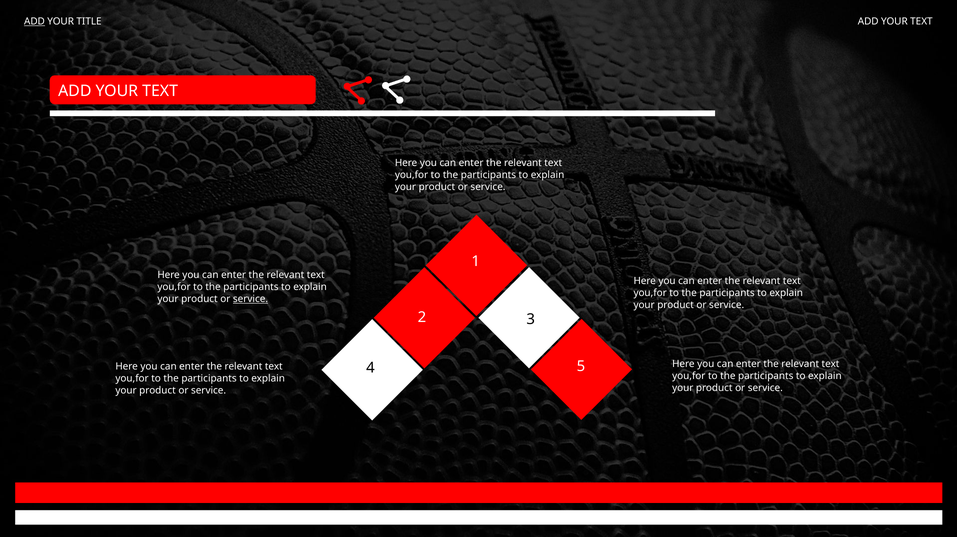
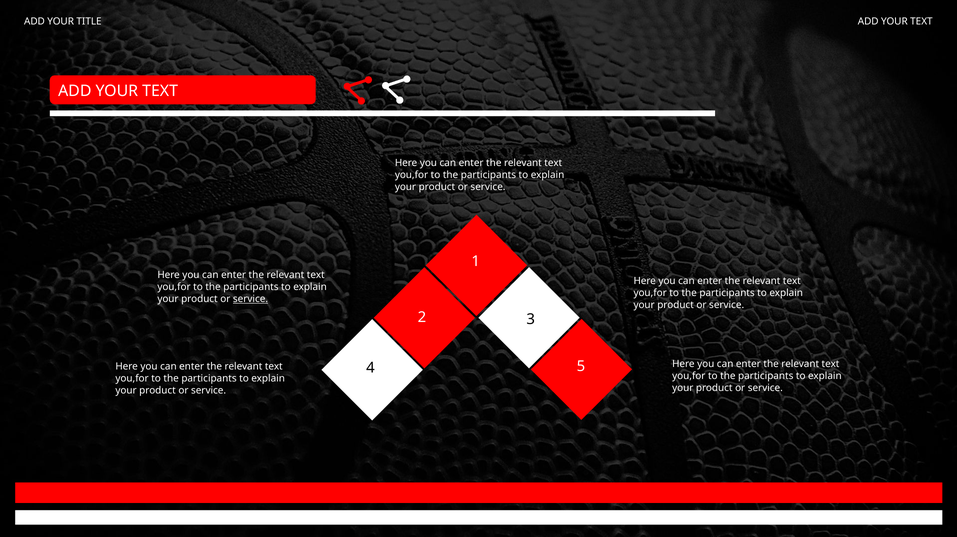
ADD underline: present -> none (34, 21)
